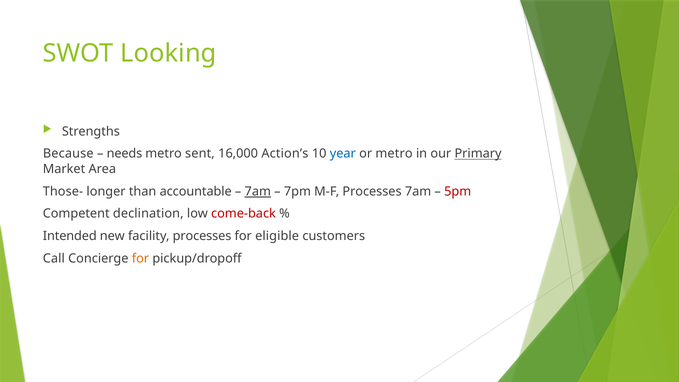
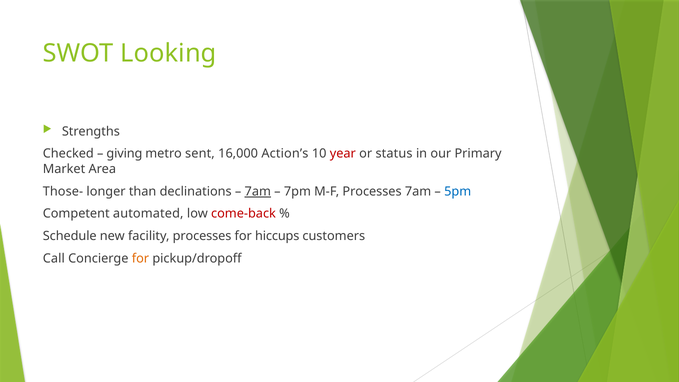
Because: Because -> Checked (68, 154)
needs: needs -> giving (124, 154)
year colour: blue -> red (343, 154)
or metro: metro -> status (394, 154)
Primary underline: present -> none (478, 154)
accountable: accountable -> declinations (196, 191)
5pm colour: red -> blue (458, 191)
declination: declination -> automated (148, 214)
Intended: Intended -> Schedule (70, 236)
eligible: eligible -> hiccups (277, 236)
